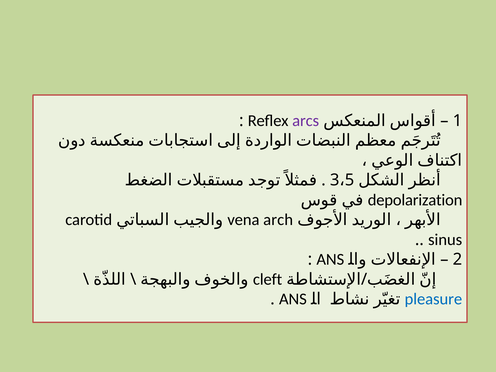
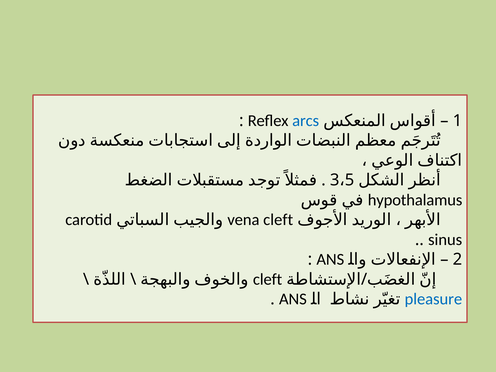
arcs colour: purple -> blue (306, 121)
depolarization: depolarization -> hypothalamus (415, 200)
vena arch: arch -> cleft (278, 220)
